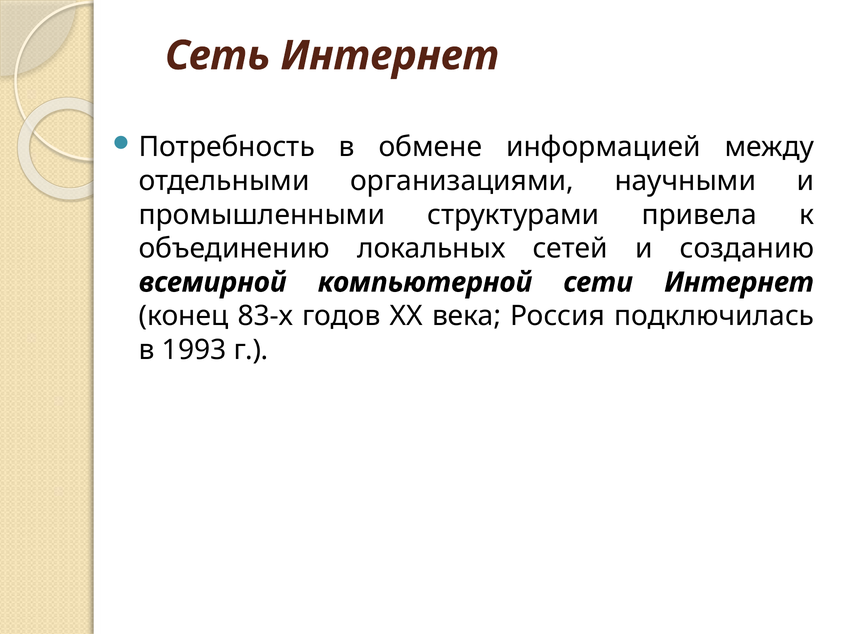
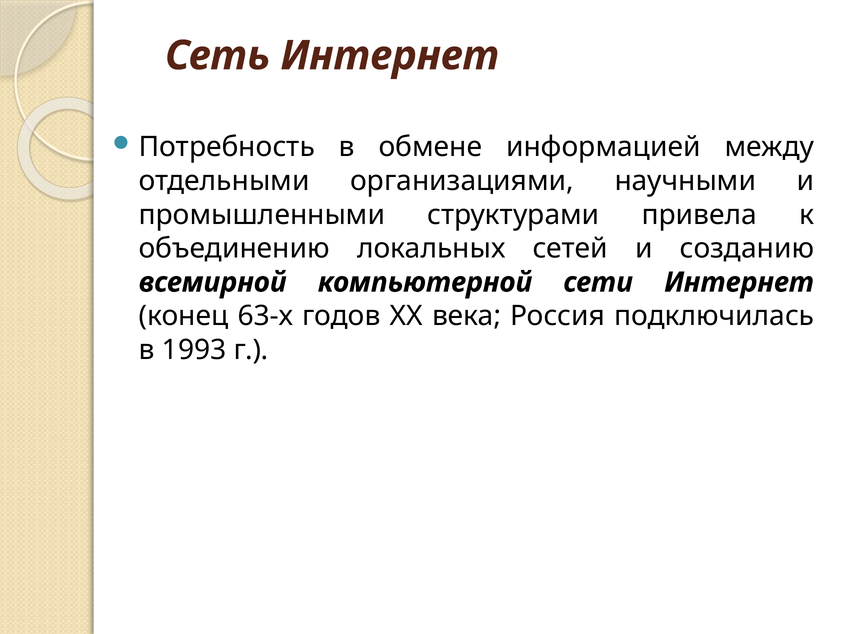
83-х: 83-х -> 63-х (265, 316)
